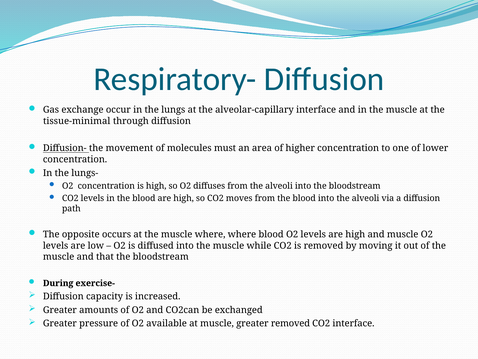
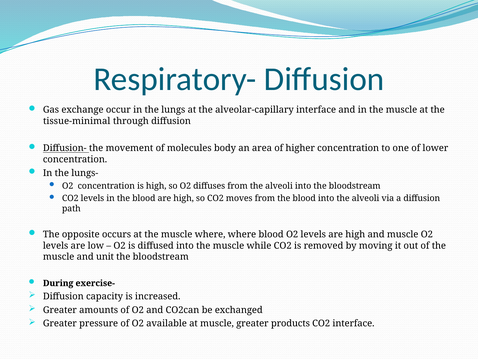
must: must -> body (225, 148)
that: that -> unit (105, 256)
greater removed: removed -> products (290, 323)
